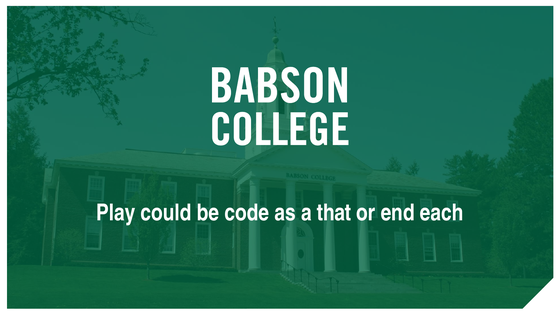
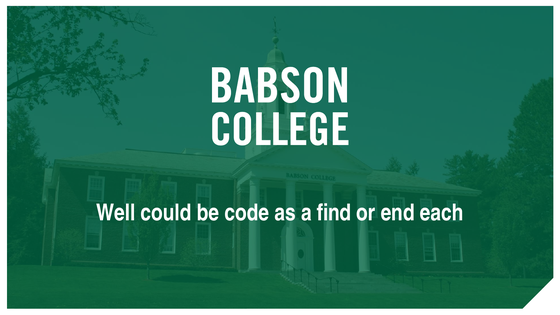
Play: Play -> Well (116, 213)
that: that -> find (334, 213)
